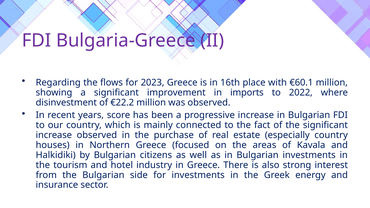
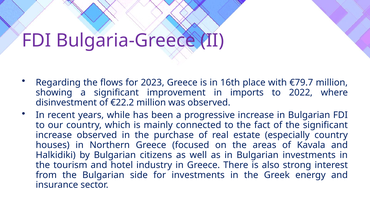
€60.1: €60.1 -> €79.7 (301, 83)
score: score -> while (118, 115)
